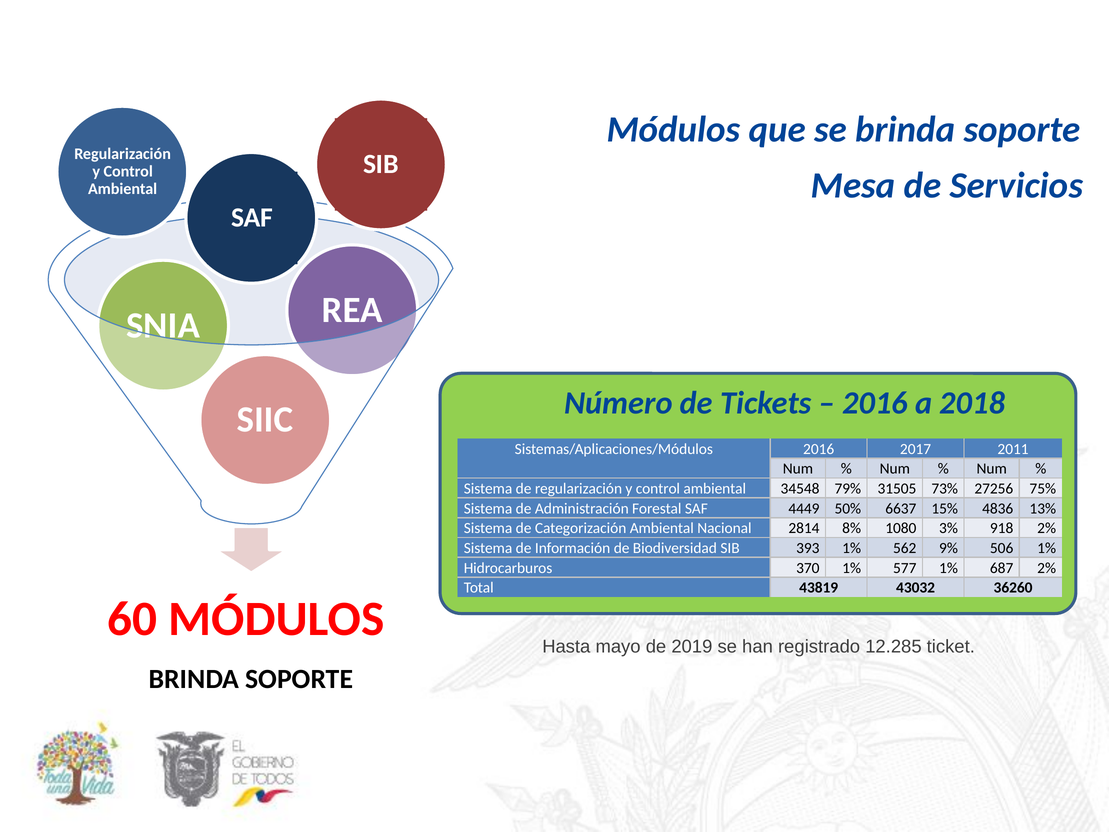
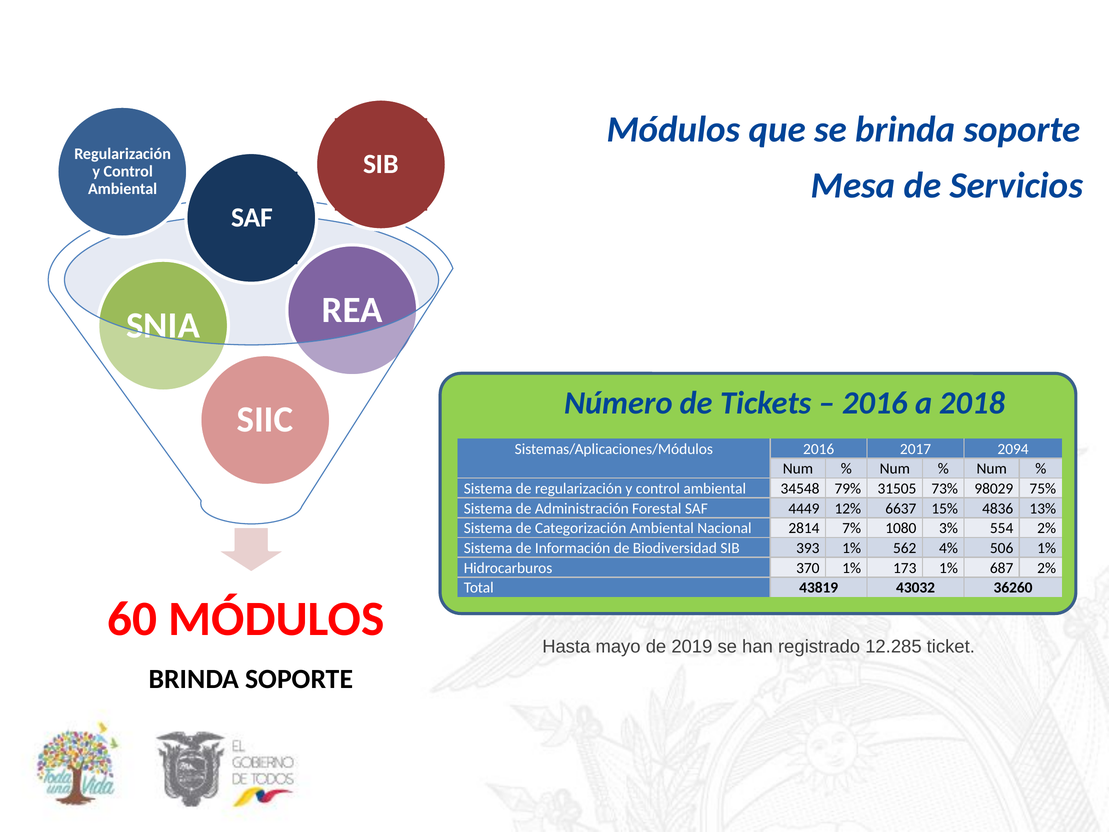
2011: 2011 -> 2094 (1013, 449)
27256: 27256 -> 98029 (994, 489)
50%: 50% -> 12% (848, 508)
8%: 8% -> 7% (852, 528)
918: 918 -> 554 (1002, 528)
9%: 9% -> 4% (949, 548)
577: 577 -> 173 (905, 568)
